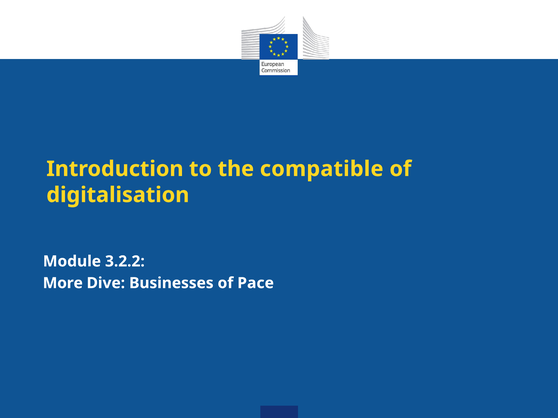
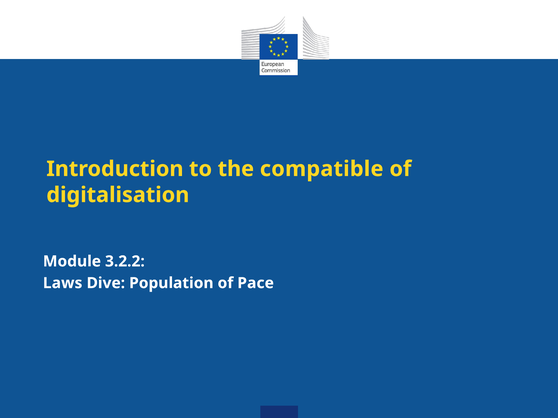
More: More -> Laws (63, 283)
Businesses: Businesses -> Population (171, 283)
